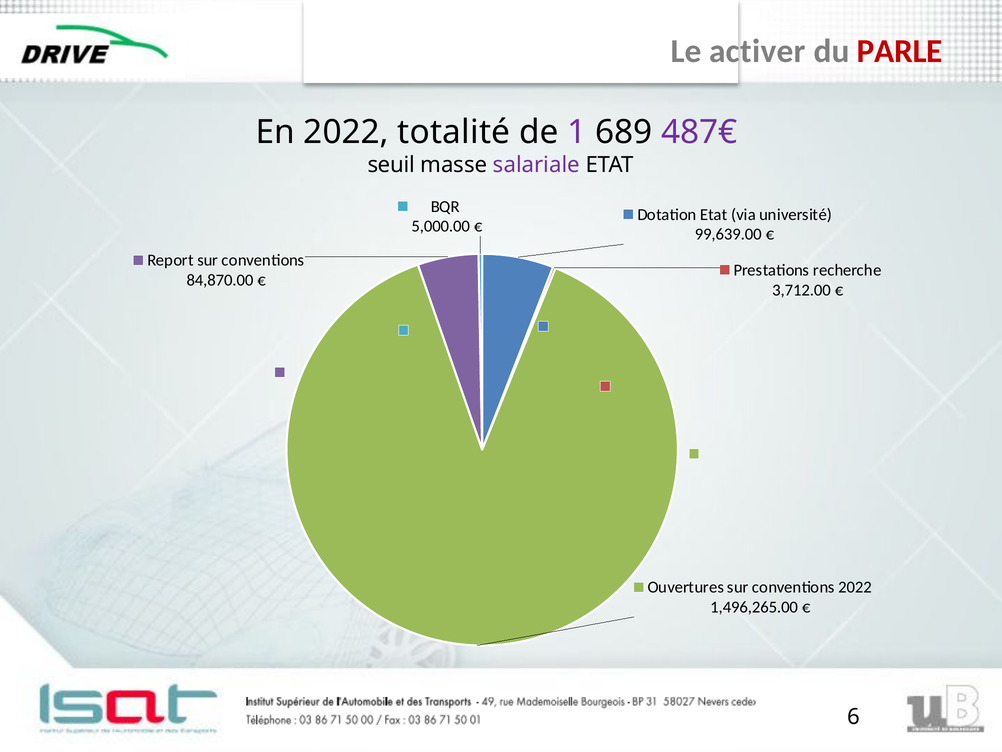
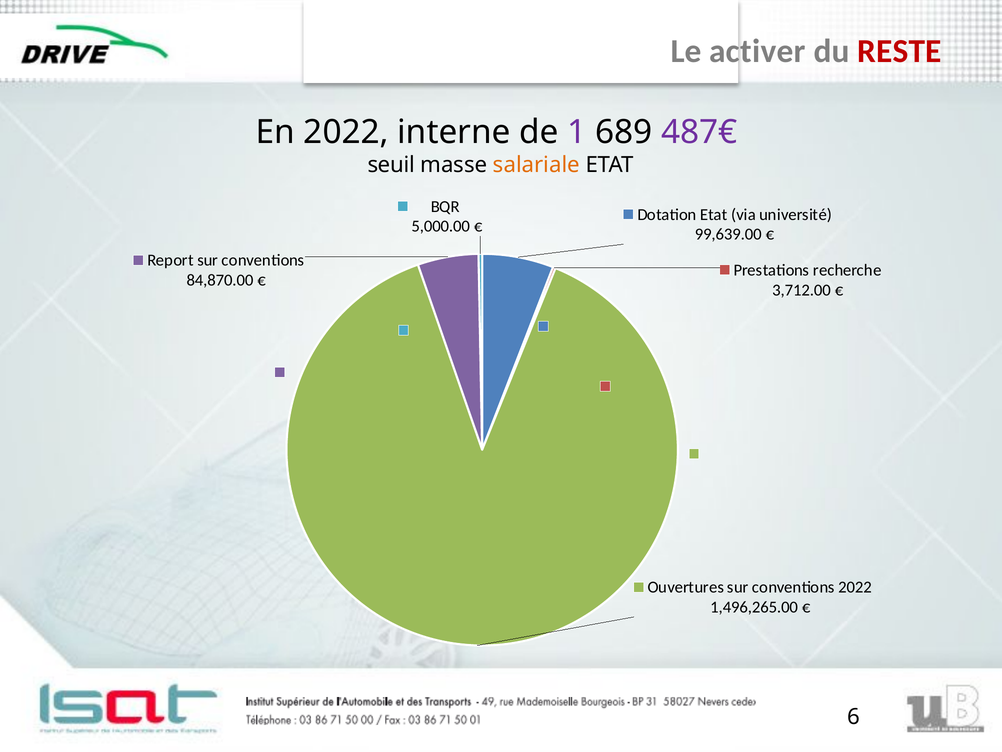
PARLE: PARLE -> RESTE (899, 51)
totalité: totalité -> interne (454, 132)
salariale colour: purple -> orange (536, 165)
